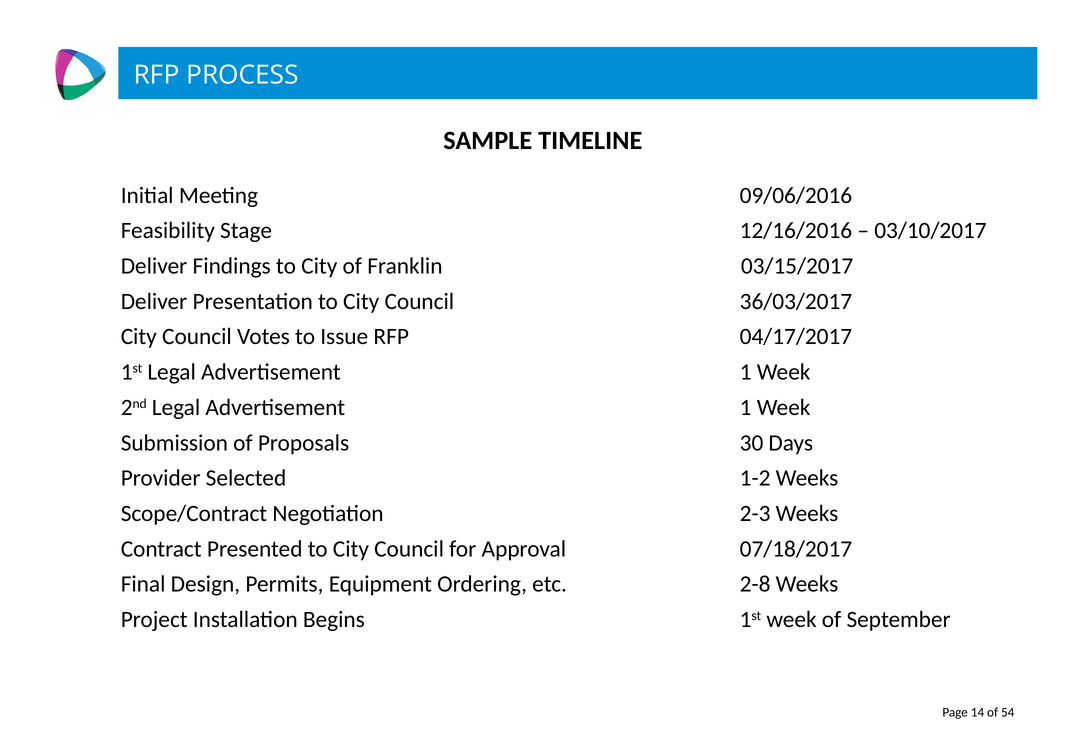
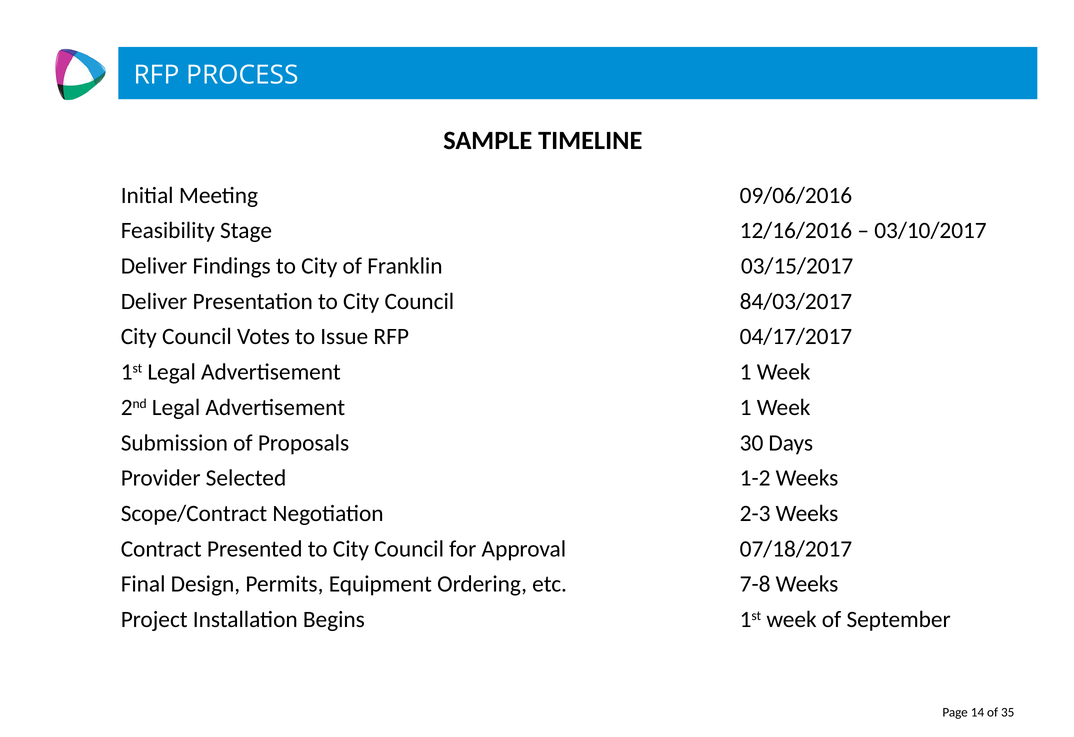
36/03/2017: 36/03/2017 -> 84/03/2017 (796, 301)
2-8: 2-8 -> 7-8 (755, 584)
54: 54 -> 35 (1008, 712)
